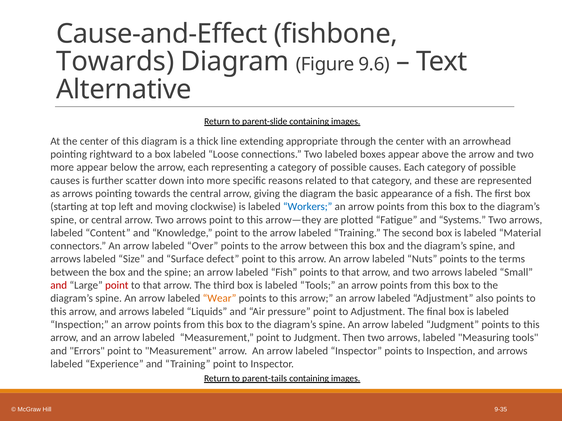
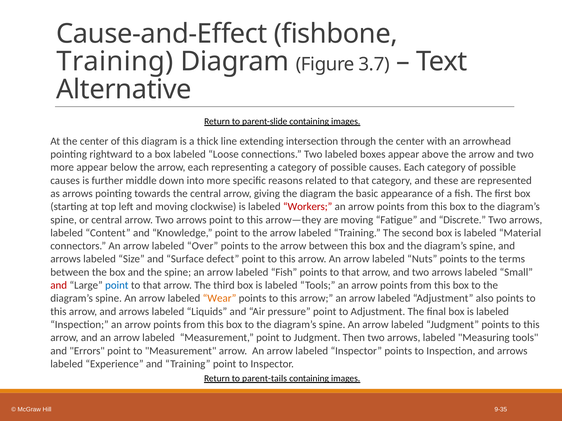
Towards: Towards -> Training (115, 62)
9.6: 9.6 -> 3.7 (374, 64)
appropriate: appropriate -> intersection (312, 141)
scatter: scatter -> middle (141, 181)
Workers colour: blue -> red (308, 207)
are plotted: plotted -> moving (357, 220)
Systems: Systems -> Discrete (462, 220)
point colour: red -> blue (117, 286)
